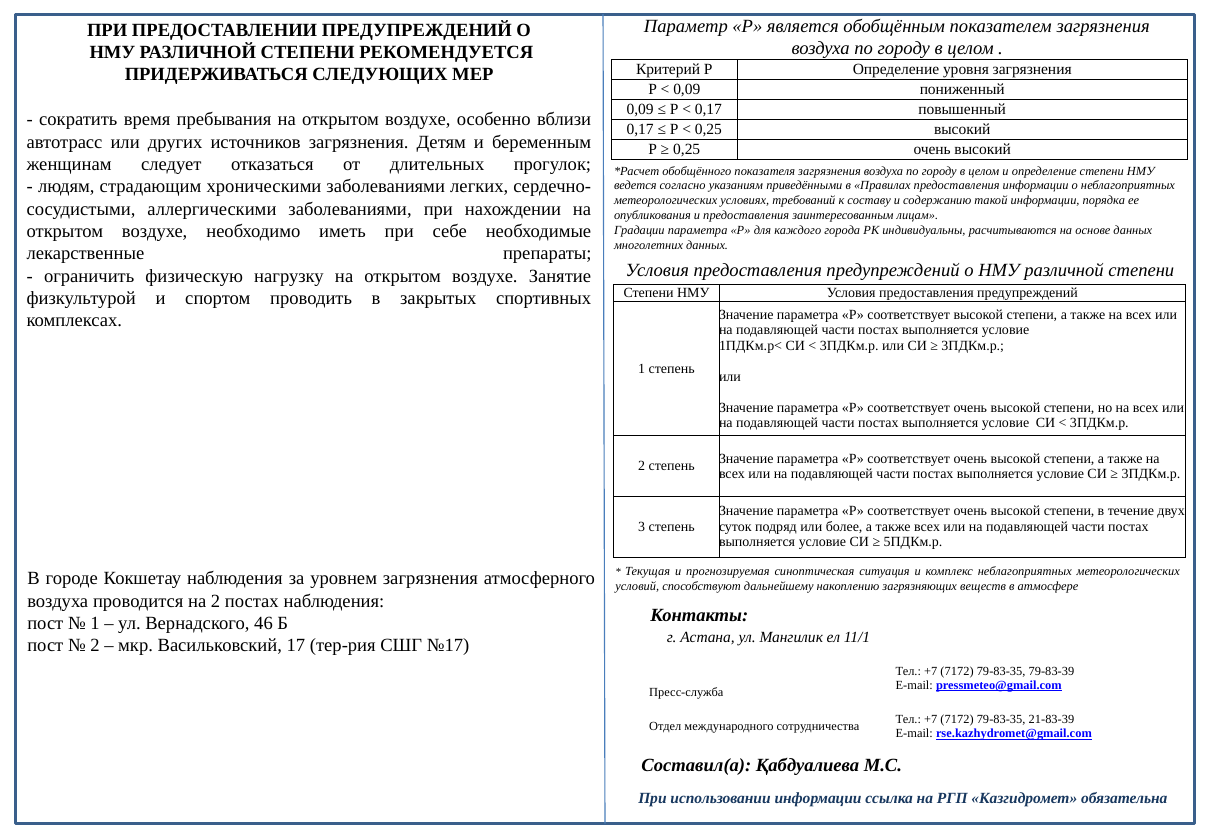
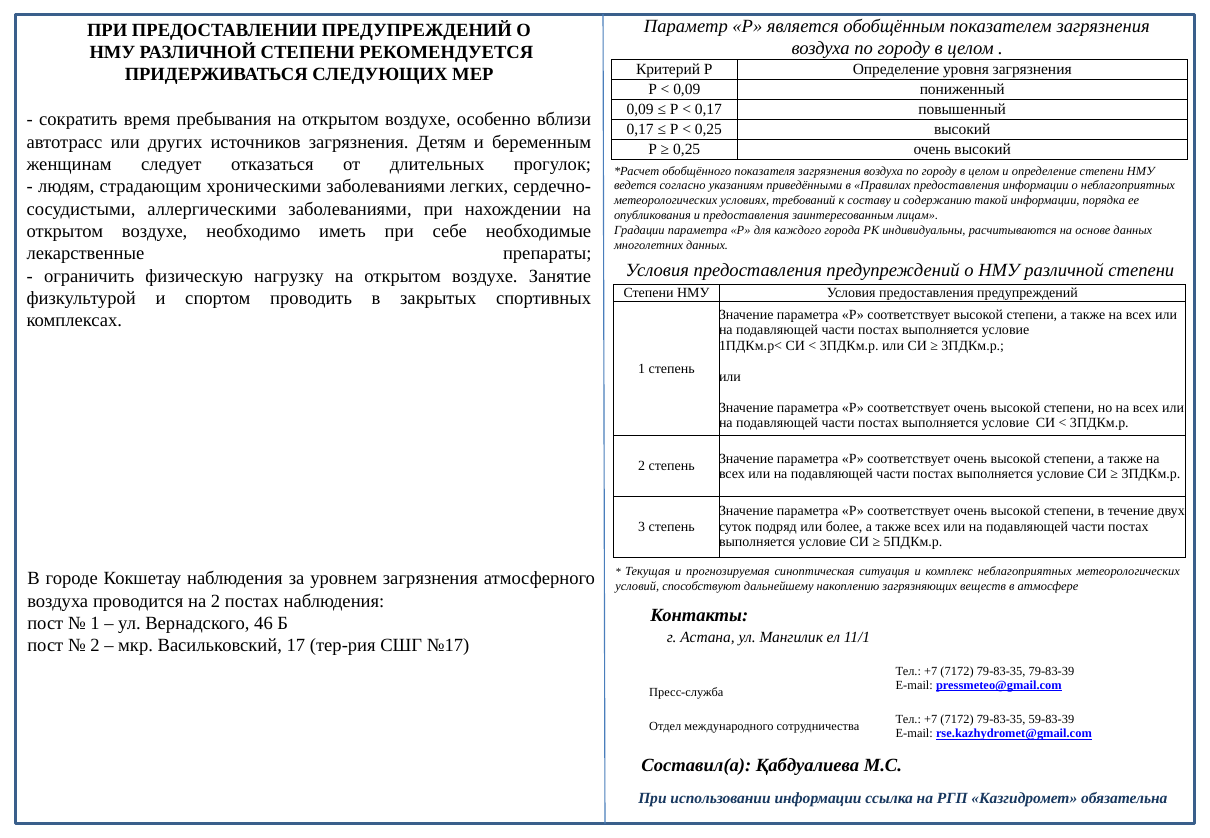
21-83-39: 21-83-39 -> 59-83-39 (1051, 720)
